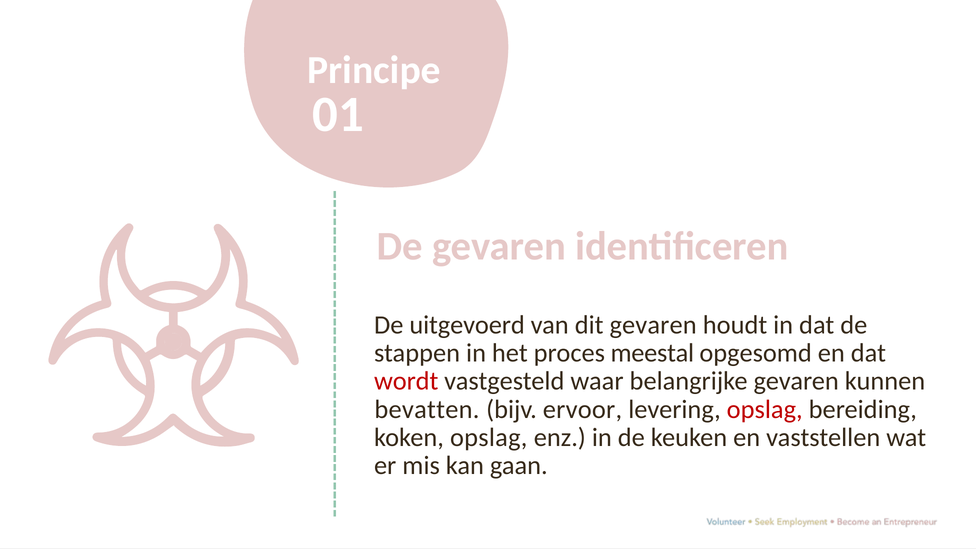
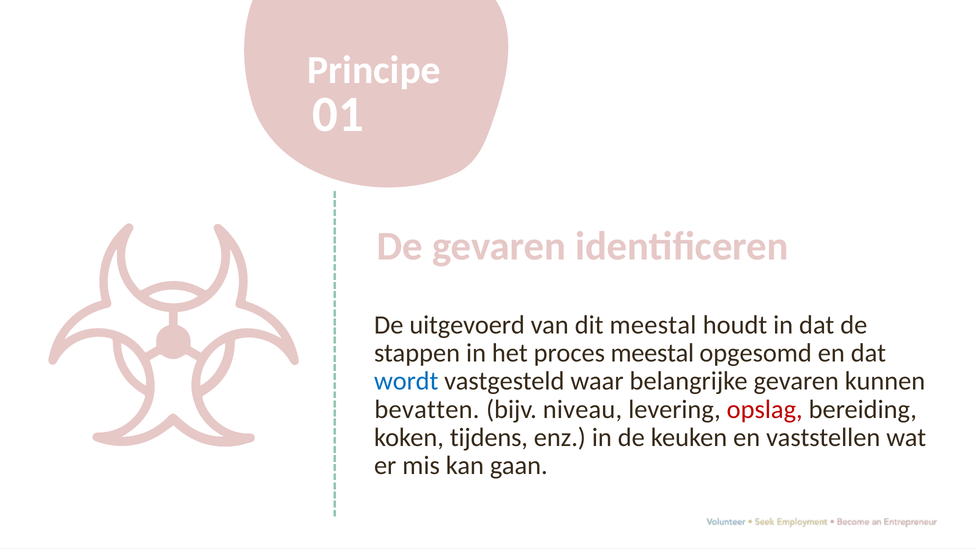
dit gevaren: gevaren -> meestal (653, 325)
wordt colour: red -> blue (406, 381)
ervoor: ervoor -> niveau (582, 409)
koken opslag: opslag -> tijdens (489, 437)
